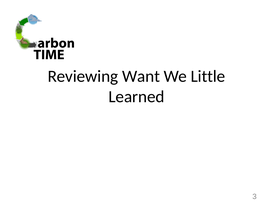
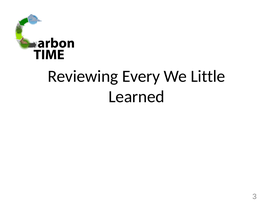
Want: Want -> Every (141, 76)
